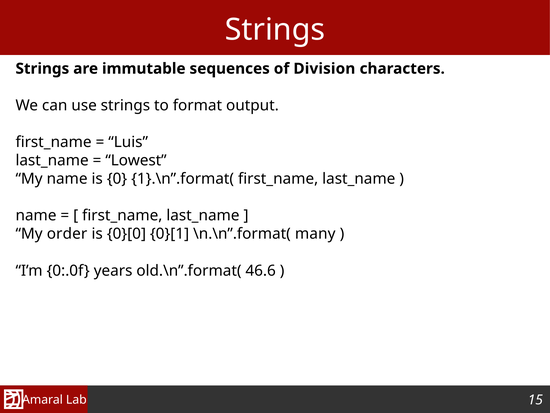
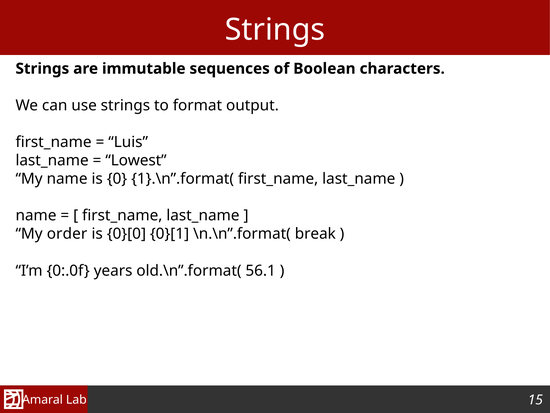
Division: Division -> Boolean (324, 69)
many: many -> break (315, 234)
46.6: 46.6 -> 56.1 (261, 270)
